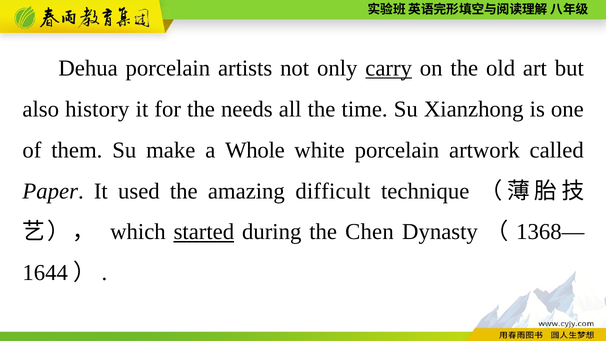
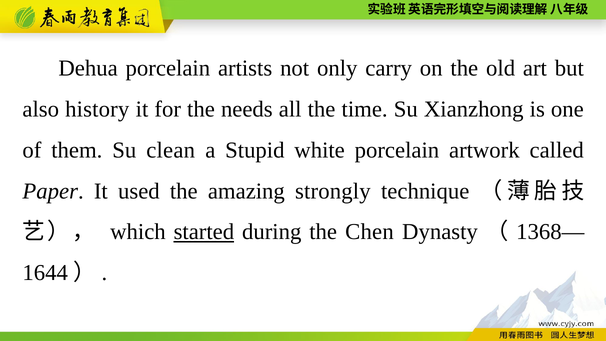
carry underline: present -> none (389, 68)
make: make -> clean (171, 150)
Whole: Whole -> Stupid (255, 150)
difficult: difficult -> strongly (333, 191)
